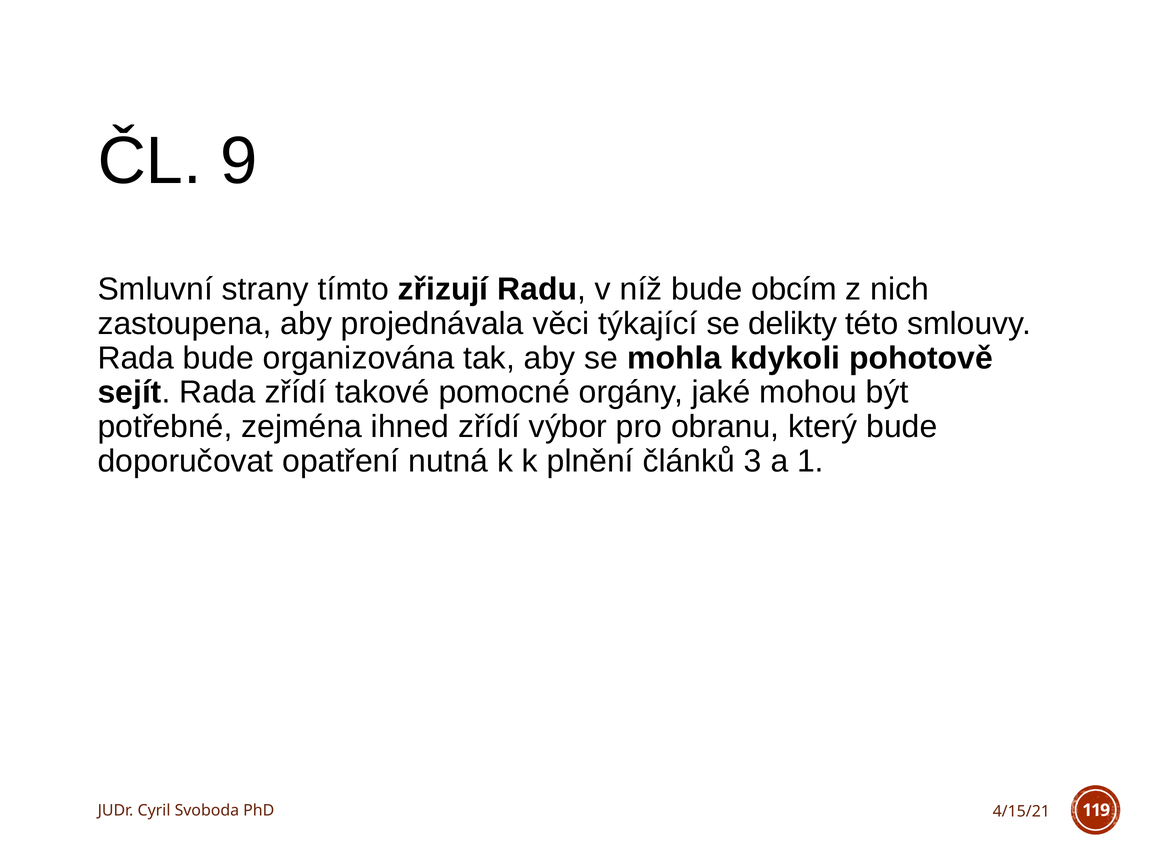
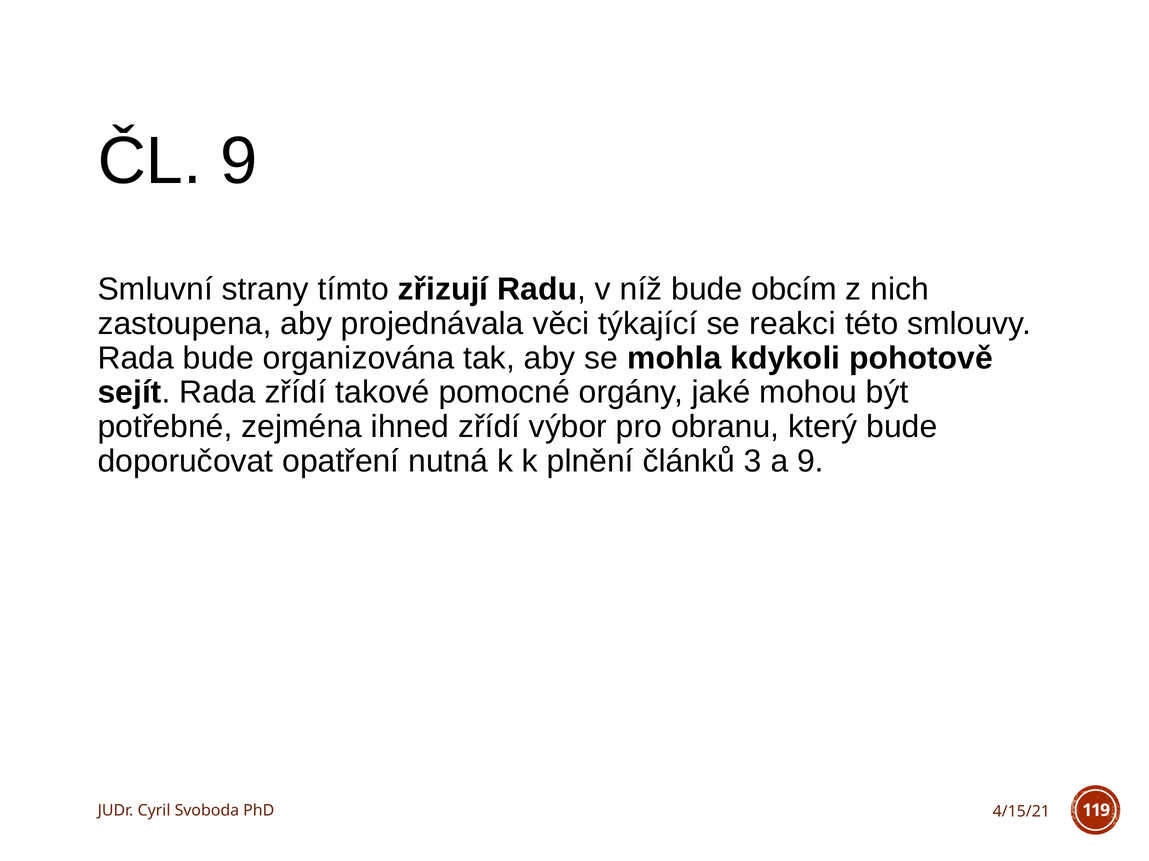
delikty: delikty -> reakci (792, 324)
a 1: 1 -> 9 (810, 462)
